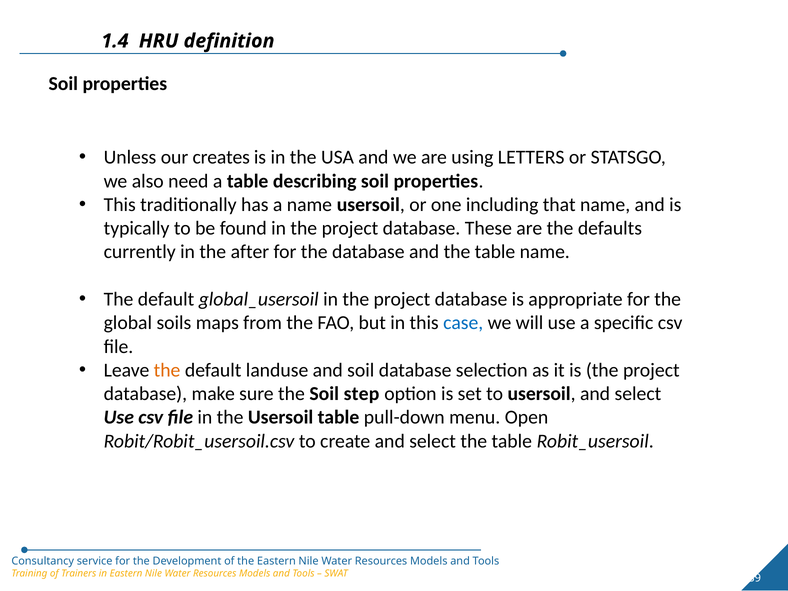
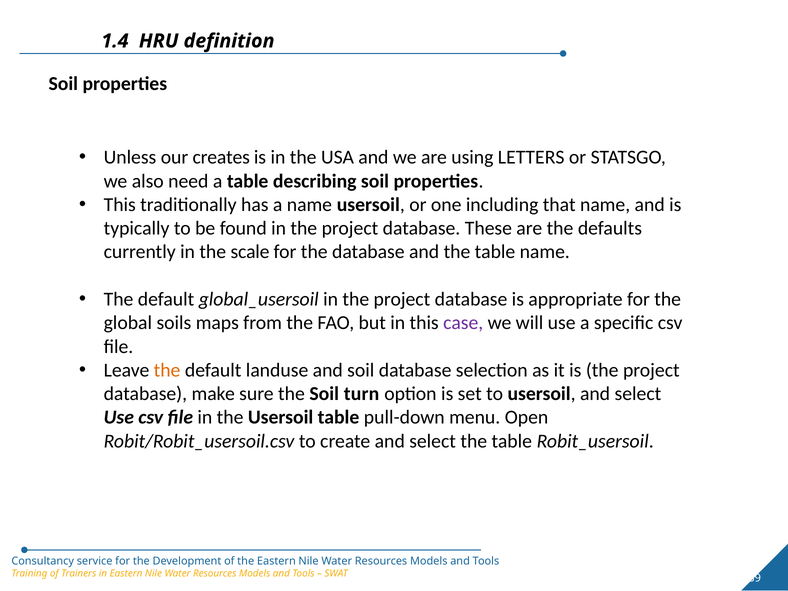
after: after -> scale (250, 252)
case colour: blue -> purple (463, 323)
step: step -> turn (362, 394)
